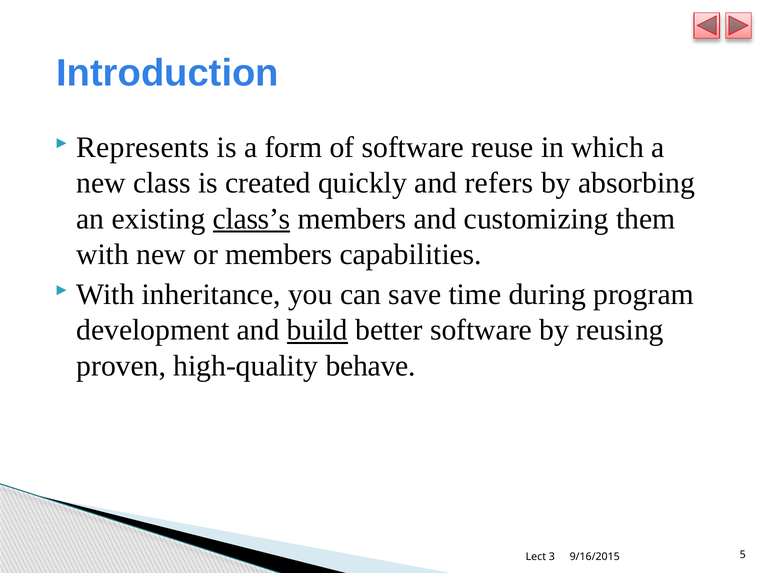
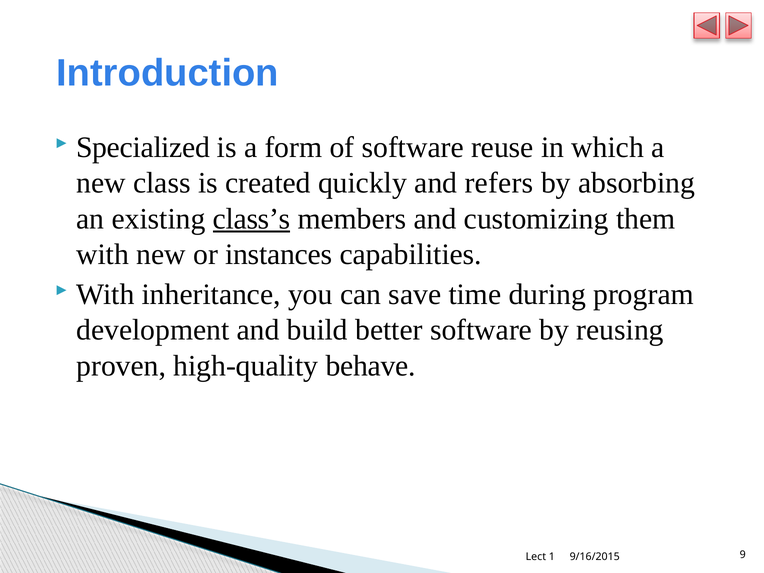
Represents: Represents -> Specialized (143, 147)
or members: members -> instances (279, 254)
build underline: present -> none (317, 330)
3: 3 -> 1 (552, 557)
5: 5 -> 9 (743, 555)
